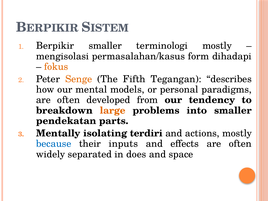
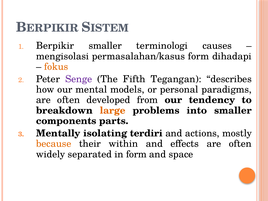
terminologi mostly: mostly -> causes (217, 46)
Senge colour: orange -> purple (79, 79)
pendekatan: pendekatan -> components (66, 121)
because colour: blue -> orange (54, 144)
inputs: inputs -> within (123, 144)
in does: does -> form (136, 154)
